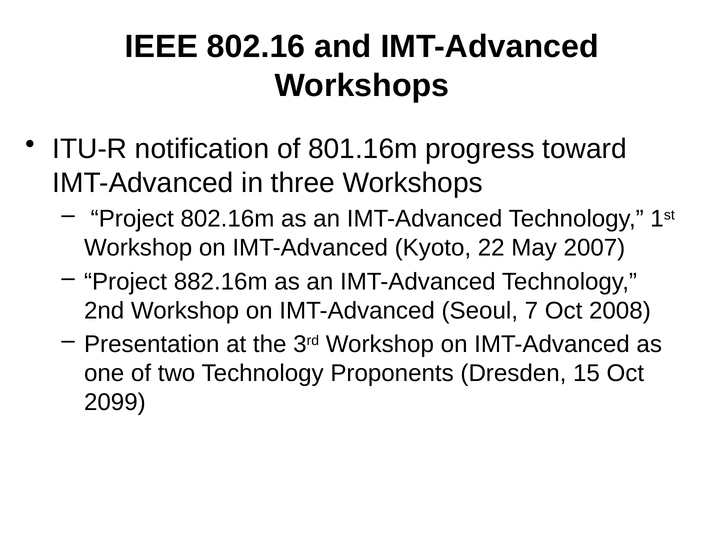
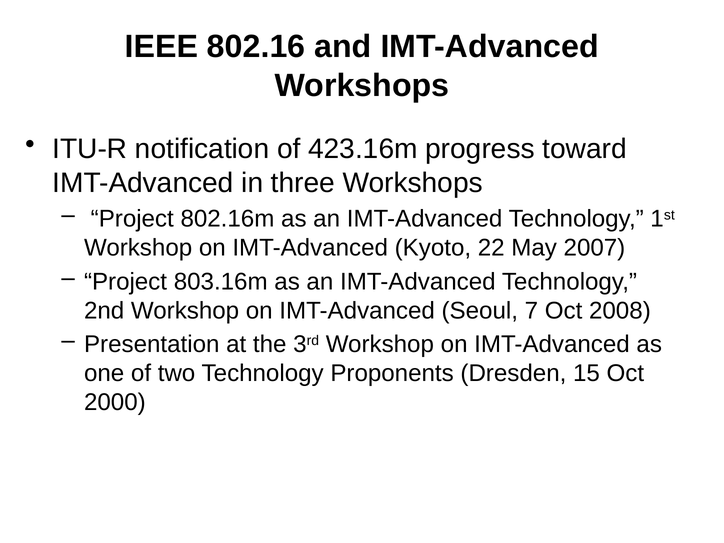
801.16m: 801.16m -> 423.16m (363, 149)
882.16m: 882.16m -> 803.16m (221, 282)
2099: 2099 -> 2000 (115, 402)
